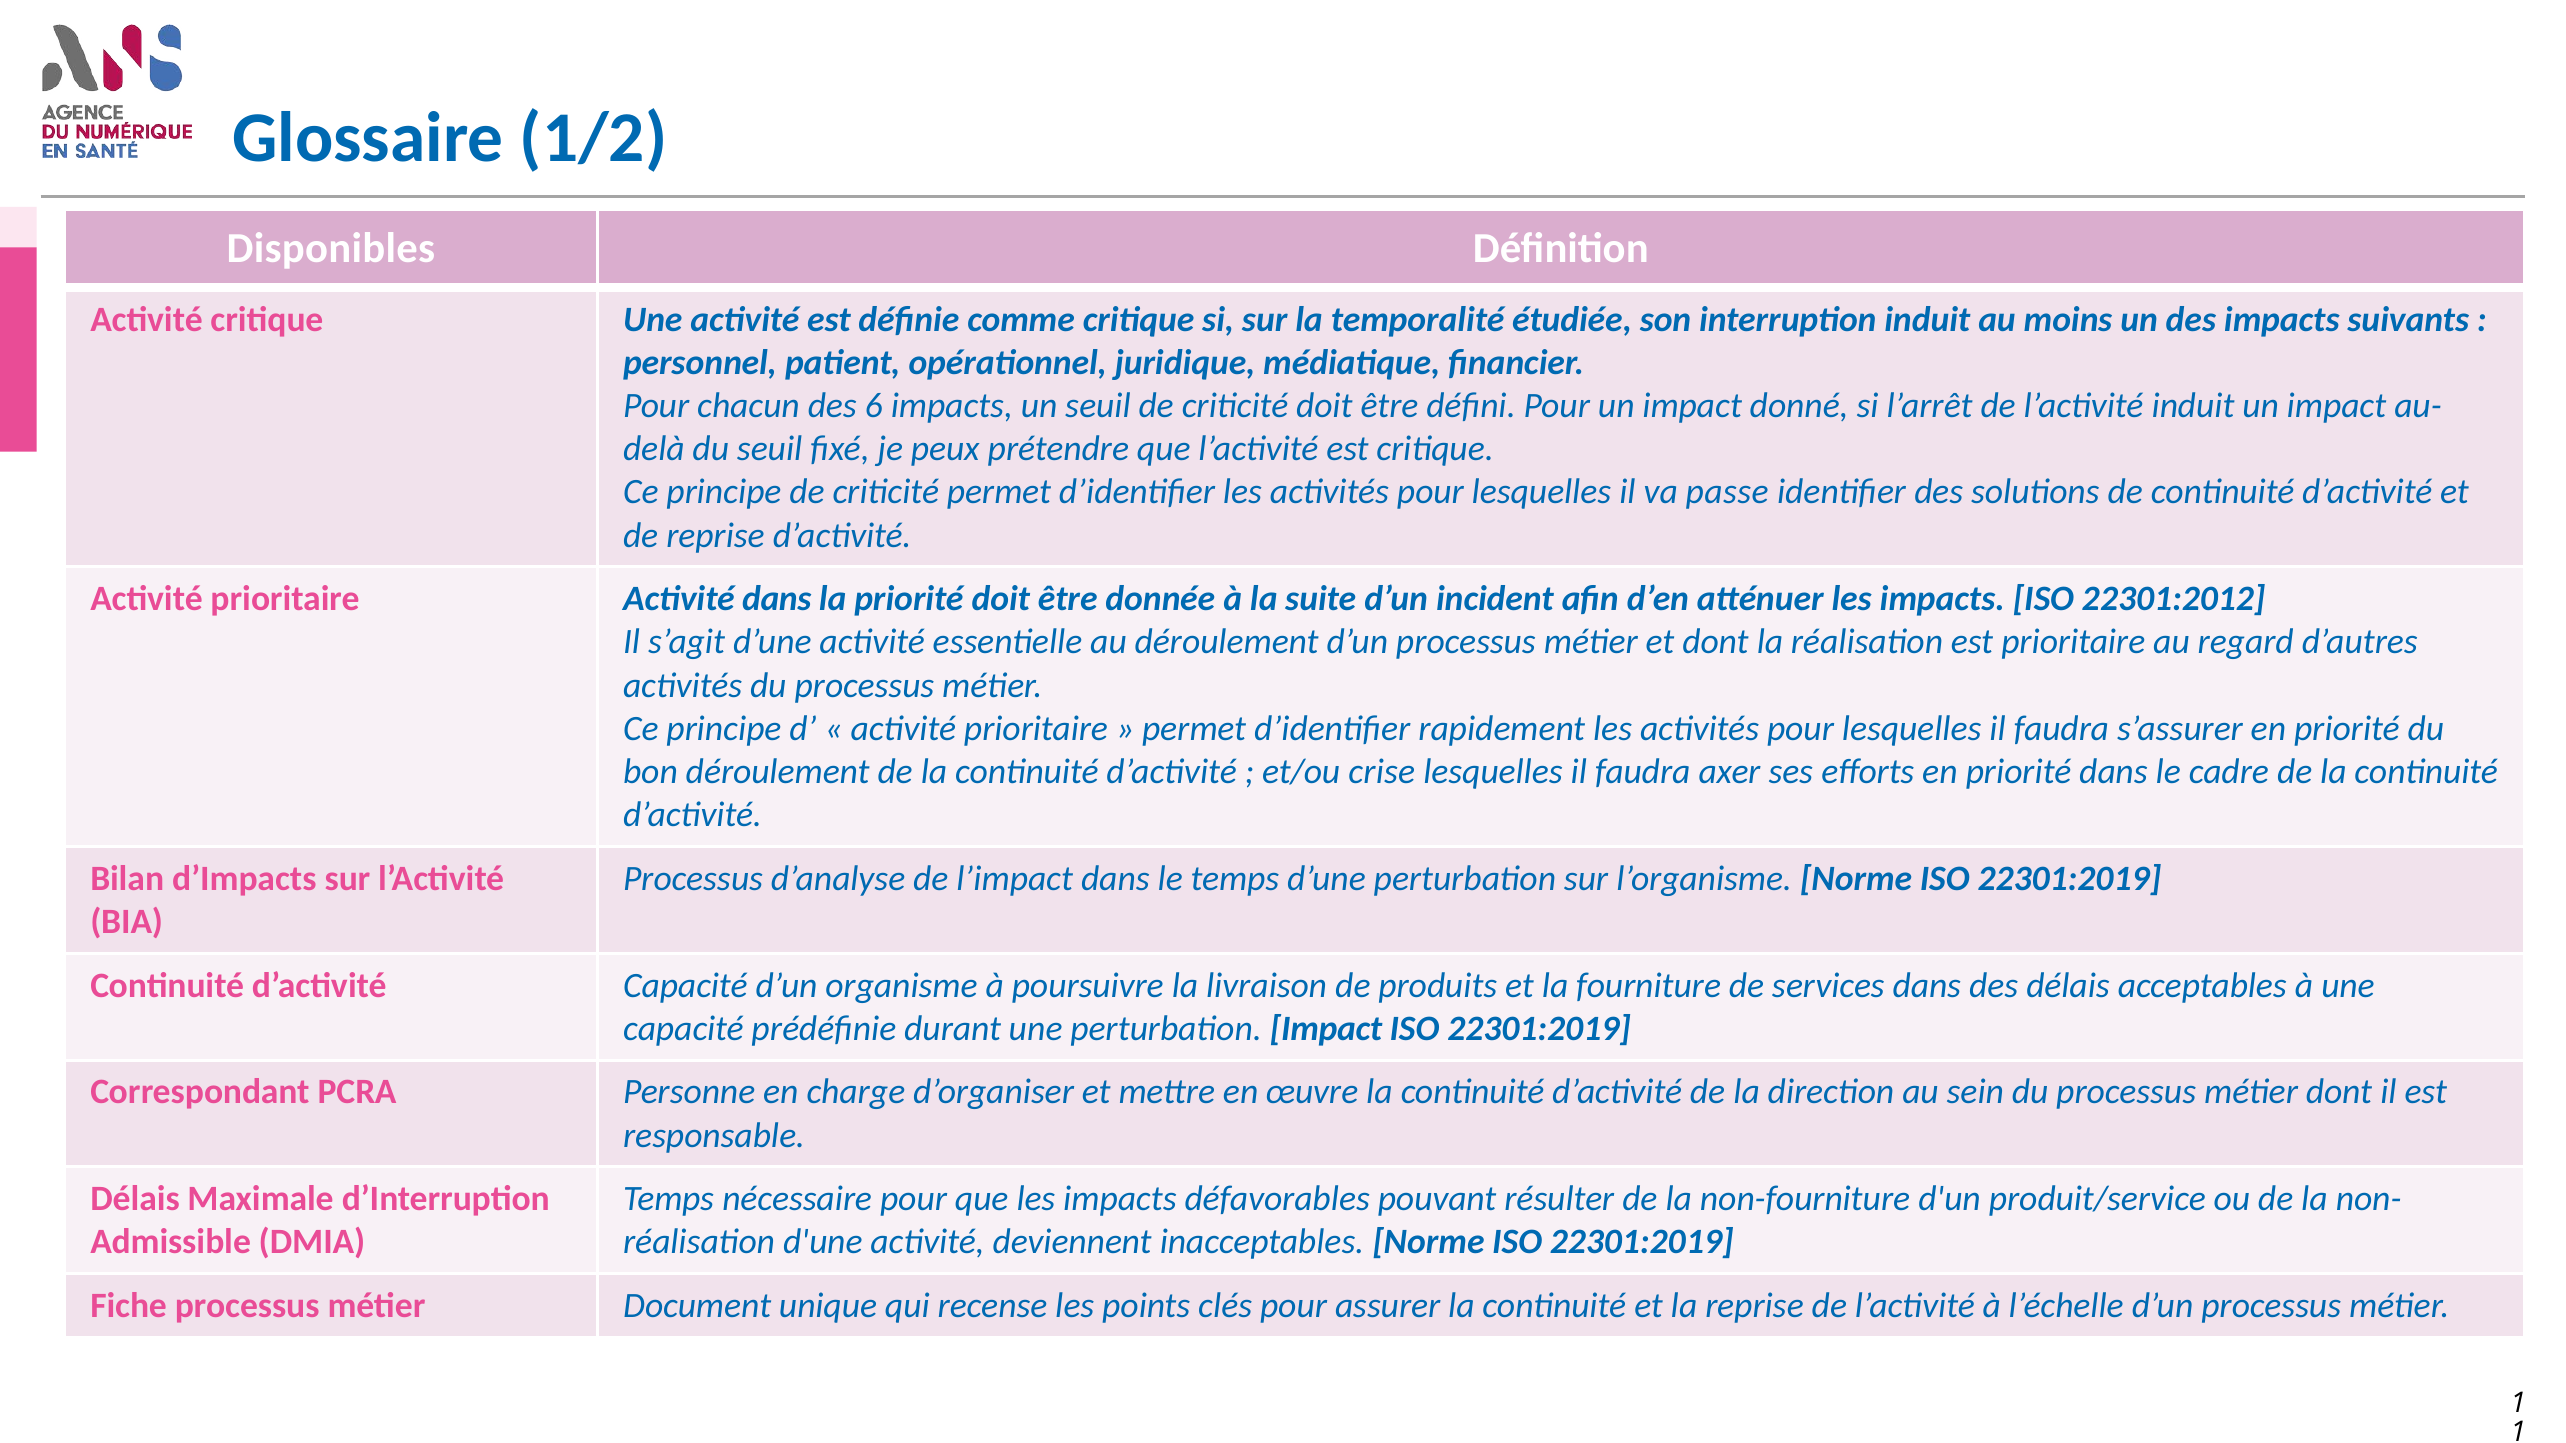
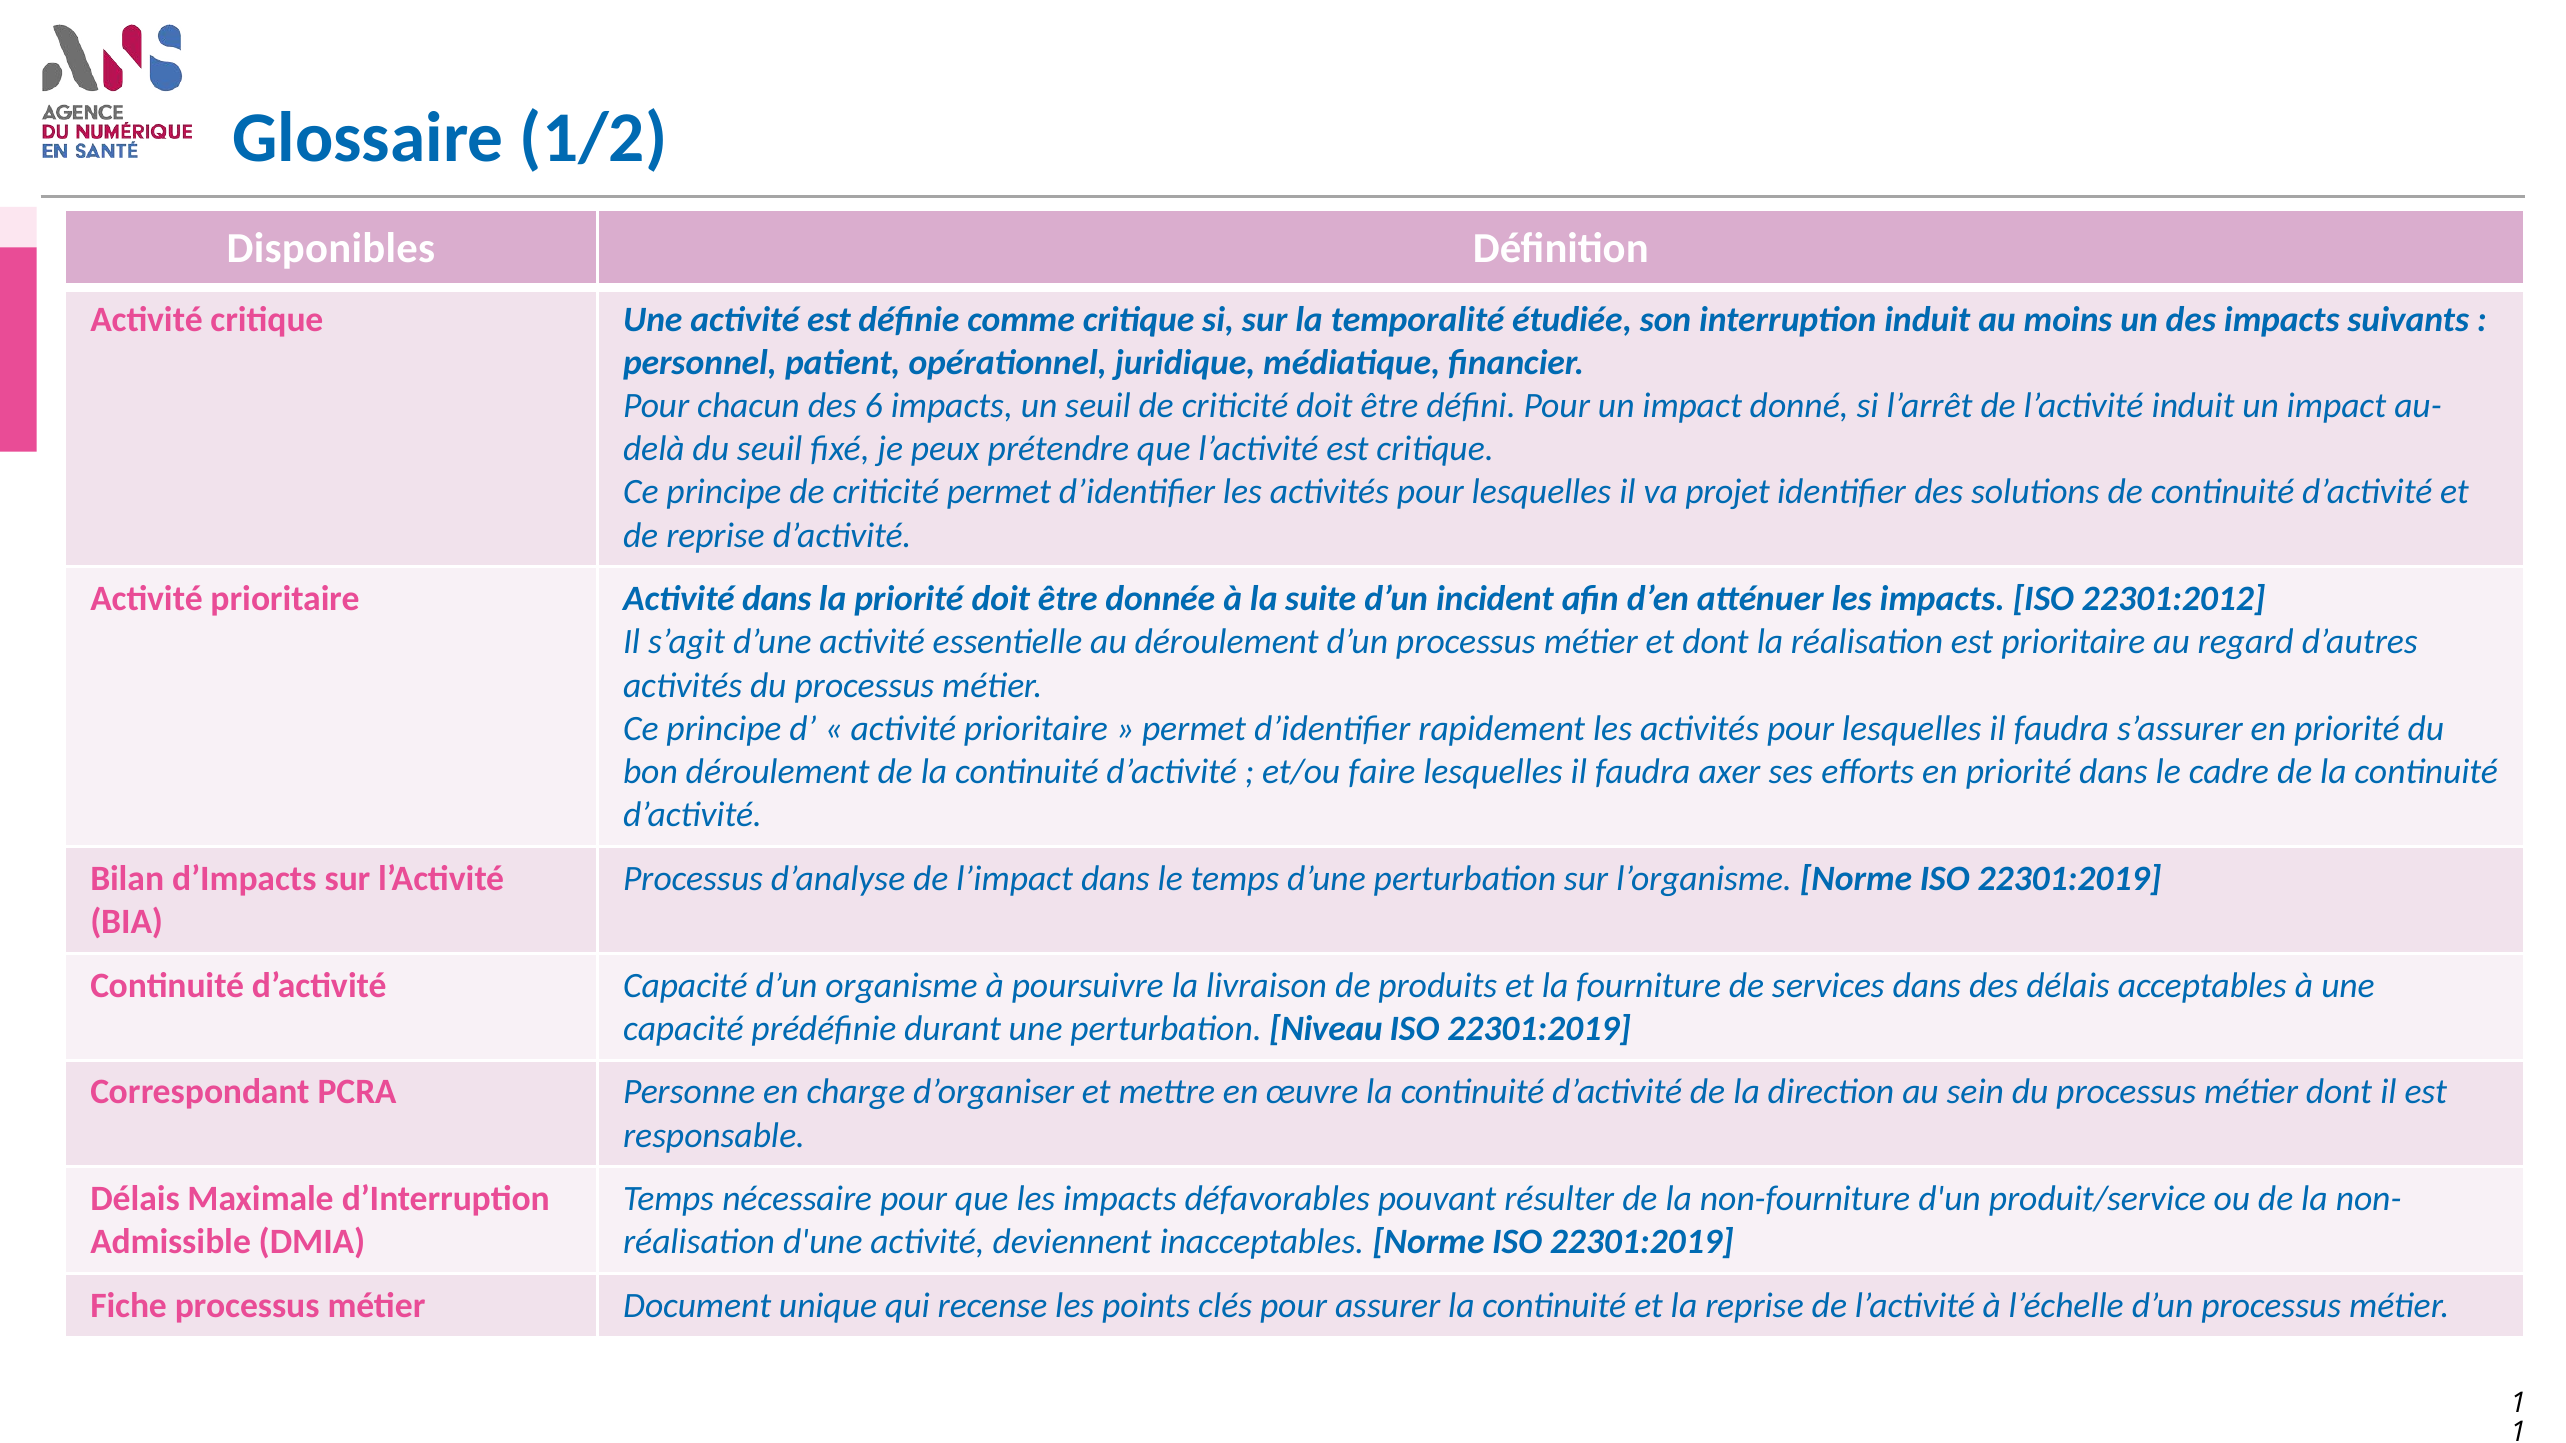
passe: passe -> projet (1728, 492)
crise: crise -> faire (1382, 772)
perturbation Impact: Impact -> Niveau (1326, 1029)
